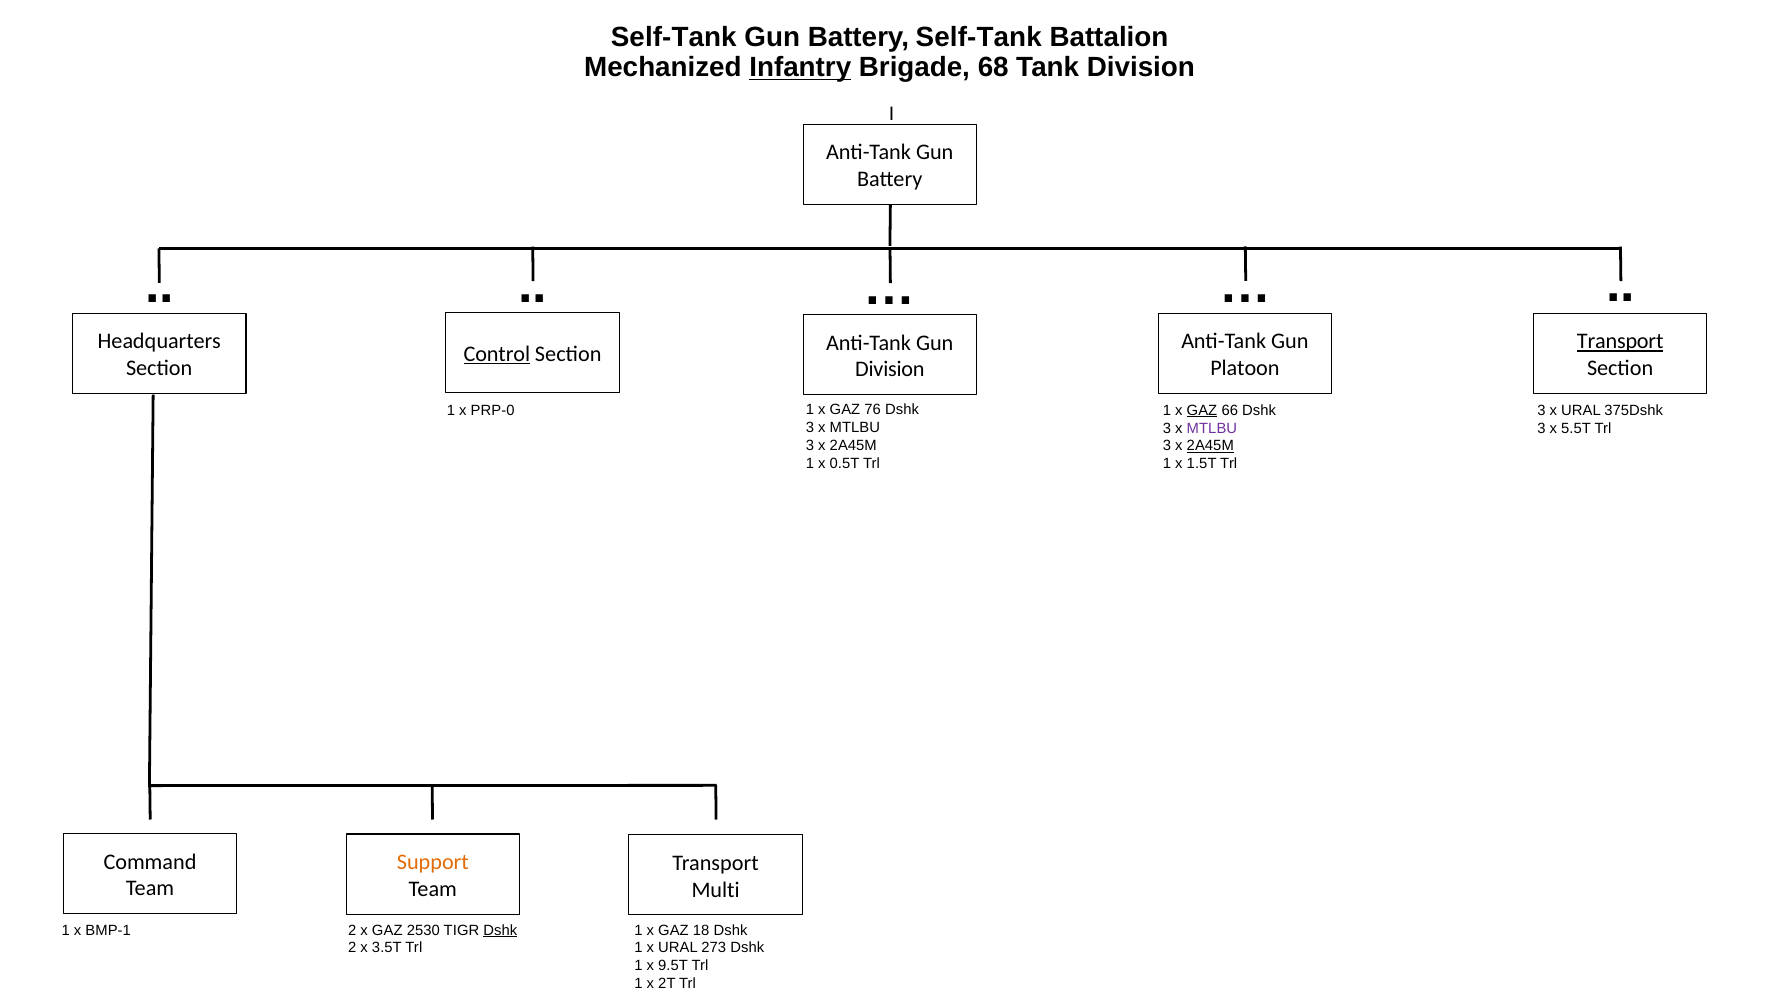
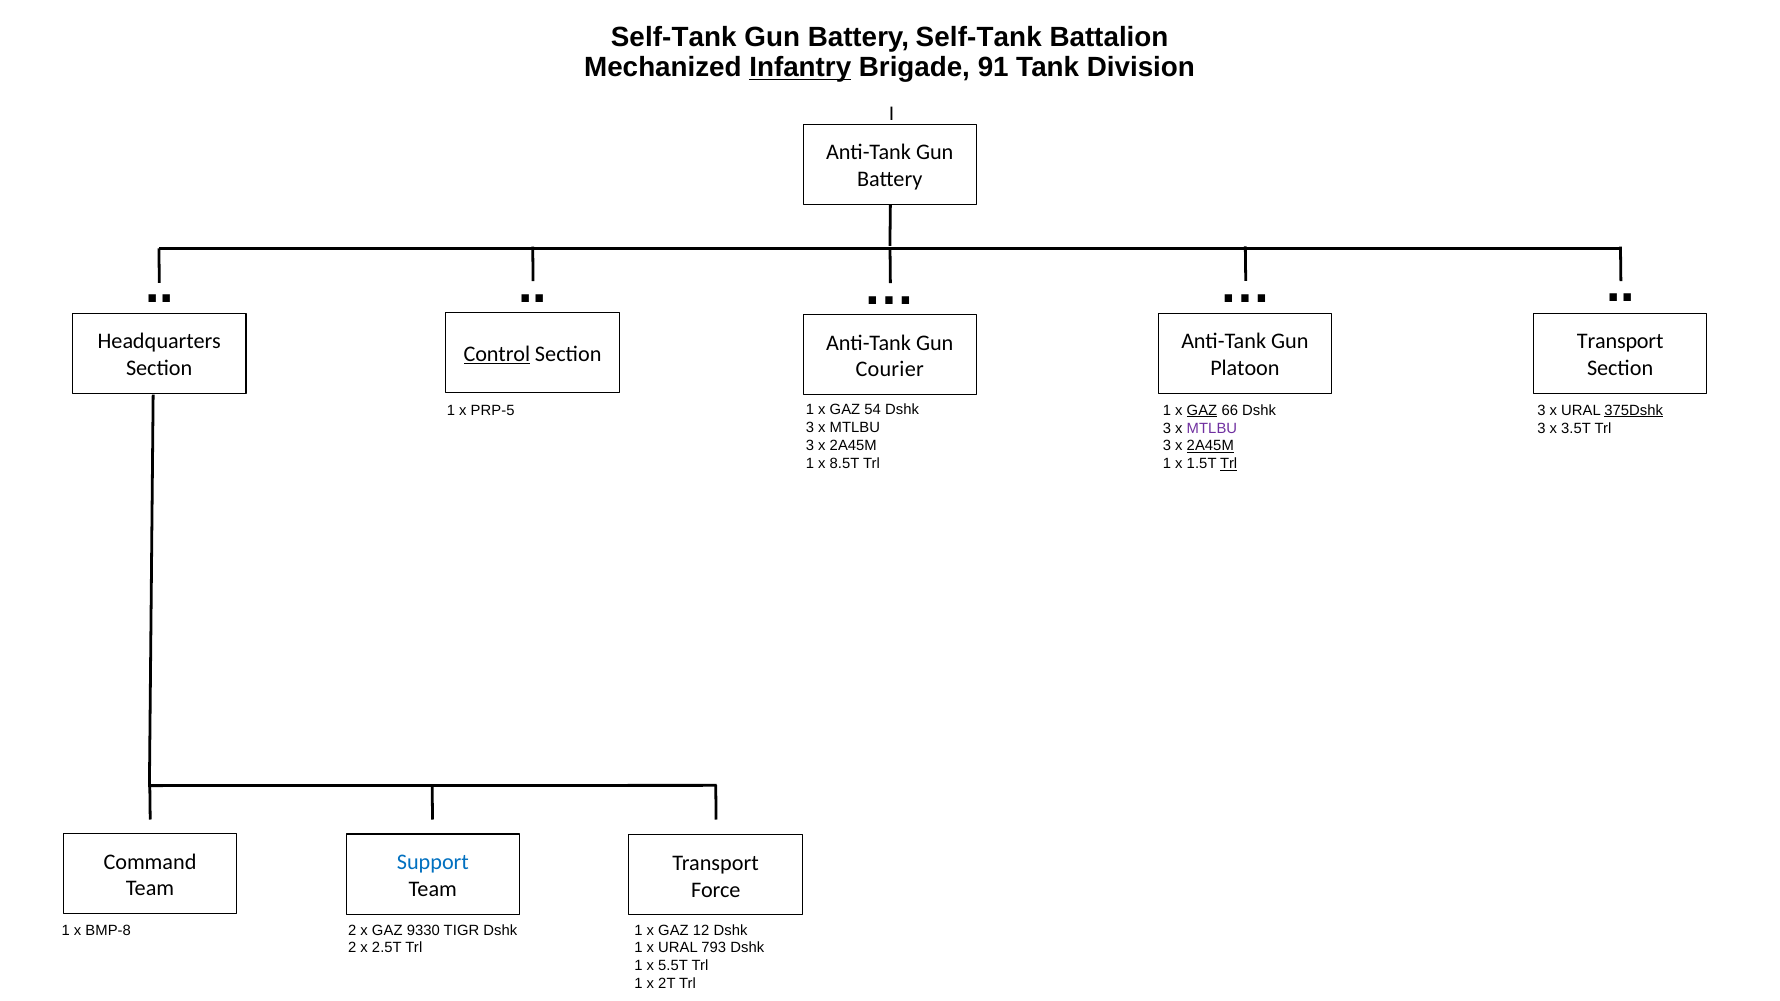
68: 68 -> 91 (993, 67)
Transport underline: present -> none (1620, 341)
Division: Division -> Courier (890, 370)
PRP-0: PRP-0 -> PRP-5 (493, 411)
76: 76 -> 54 (873, 410)
375Dshk underline: none -> present (1634, 411)
5.5T: 5.5T -> 3.5T (1576, 428)
0.5T: 0.5T -> 8.5T (845, 463)
Trl underline: none -> present (1229, 464)
Support colour: orange -> blue (433, 863)
Multi: Multi -> Force (716, 890)
BMP-1: BMP-1 -> BMP-8 (108, 930)
2530: 2530 -> 9330 (423, 930)
Dshk underline: present -> none (500, 930)
18: 18 -> 12 (701, 930)
3.5T: 3.5T -> 2.5T (387, 948)
273: 273 -> 793 (714, 948)
9.5T: 9.5T -> 5.5T (673, 966)
